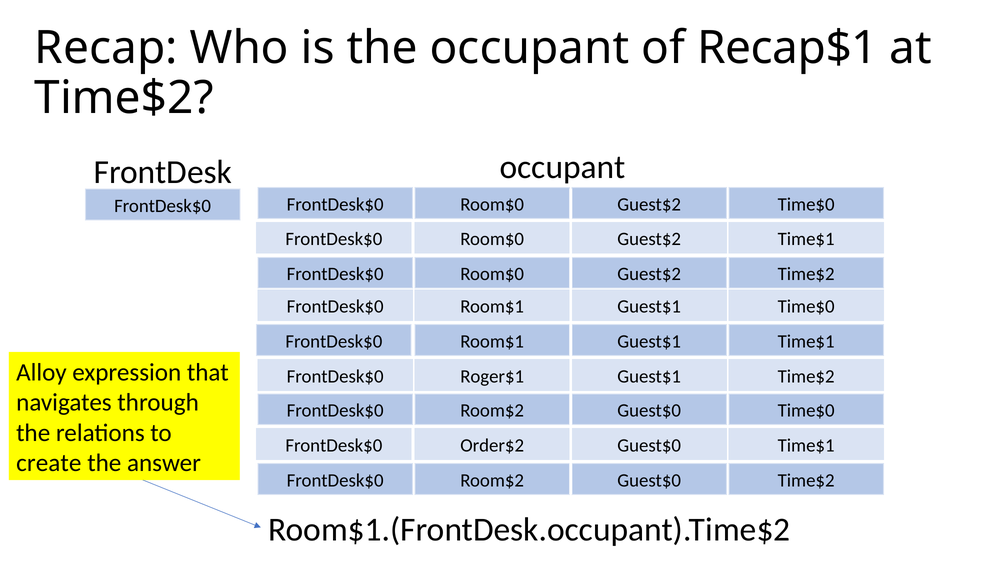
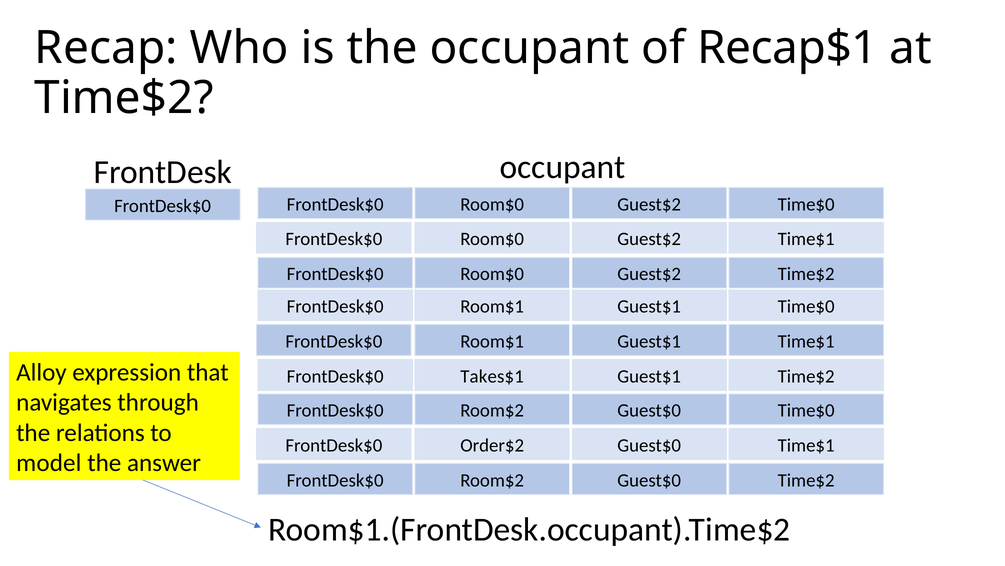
Roger$1: Roger$1 -> Takes$1 (492, 376)
create: create -> model (49, 462)
